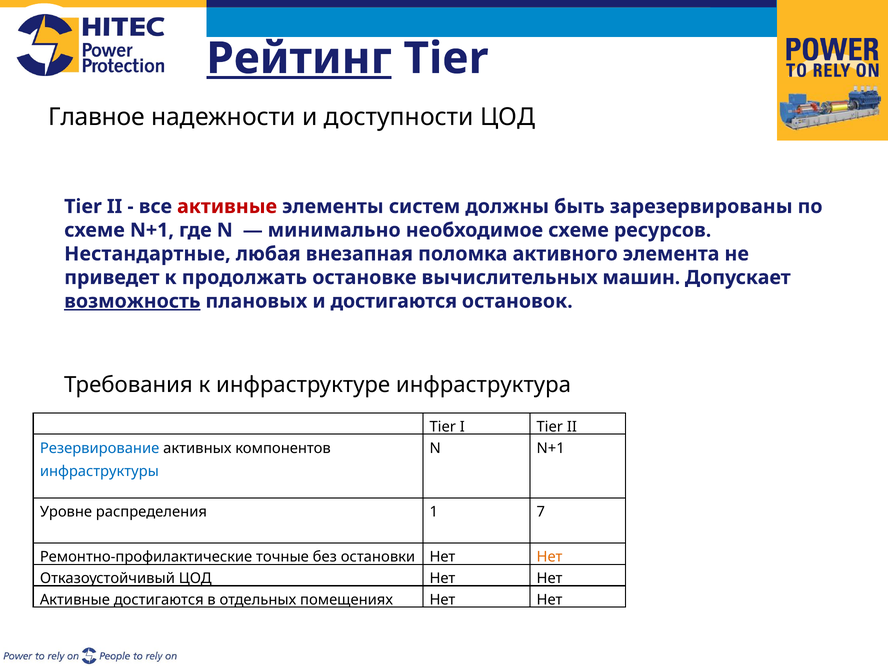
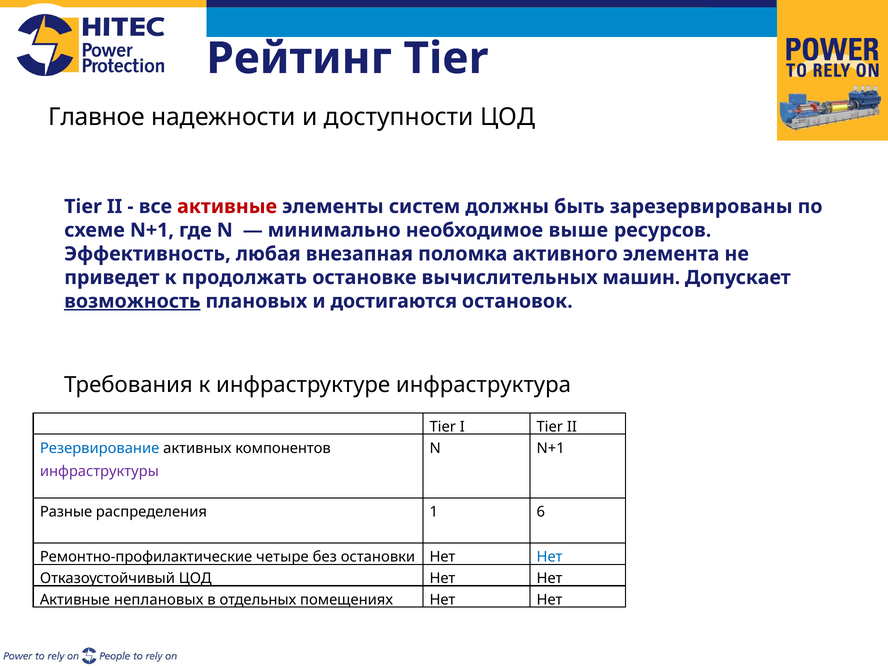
Рейтинг underline: present -> none (299, 58)
необходимое схеме: схеме -> выше (578, 230)
Нестандартные: Нестандартные -> Эффективность (147, 254)
инфраструктуры colour: blue -> purple (99, 471)
Уровне: Уровне -> Разные (66, 512)
7: 7 -> 6 (541, 512)
точные: точные -> четыре (282, 557)
Нет colour: orange -> blue (550, 557)
Активные достигаются: достигаются -> неплановых (159, 600)
